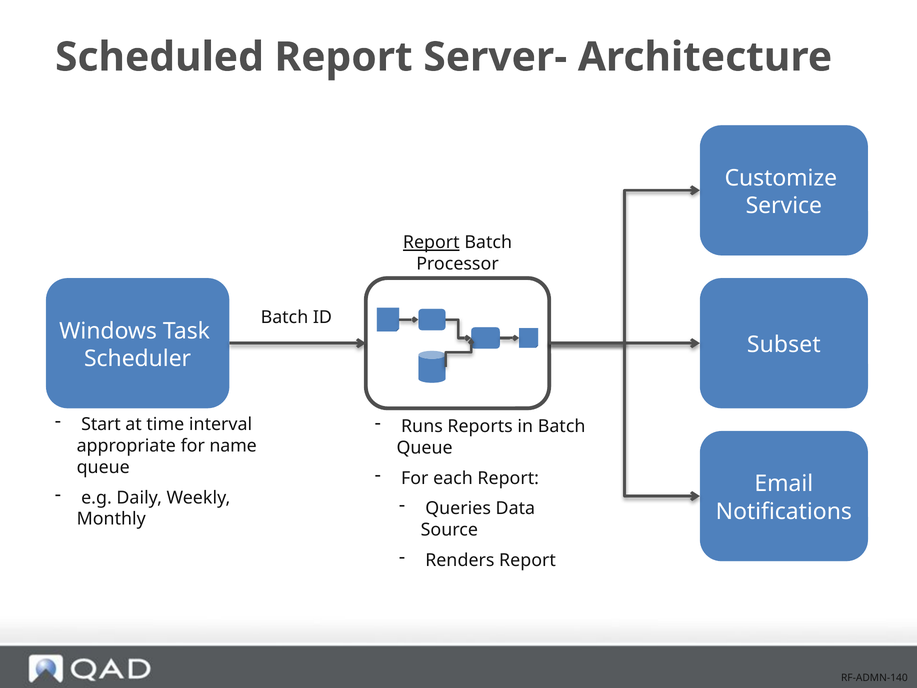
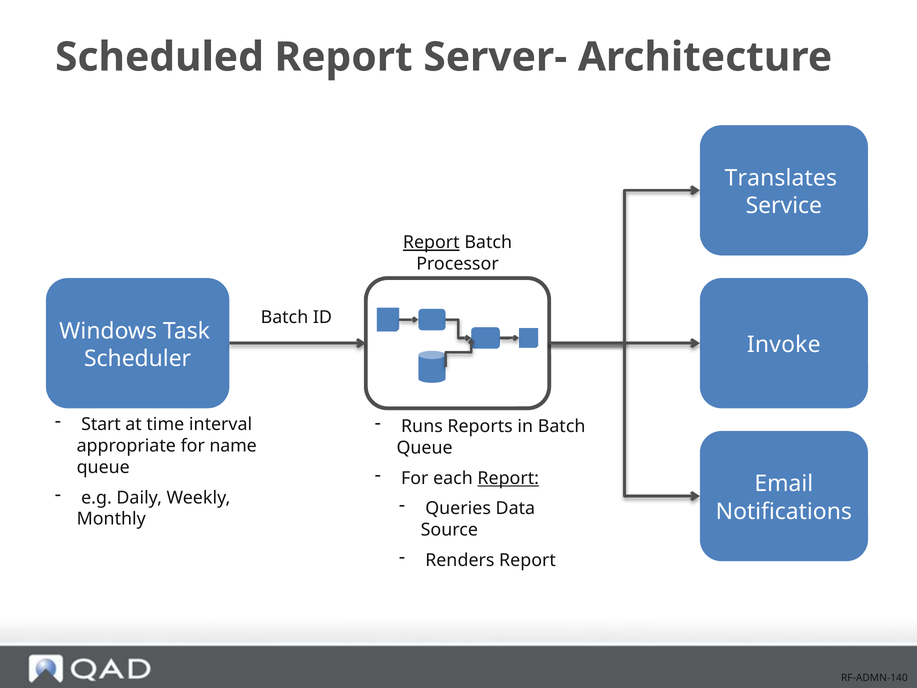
Customize: Customize -> Translates (781, 178)
Subset: Subset -> Invoke (784, 345)
Report underline: none -> present (508, 478)
